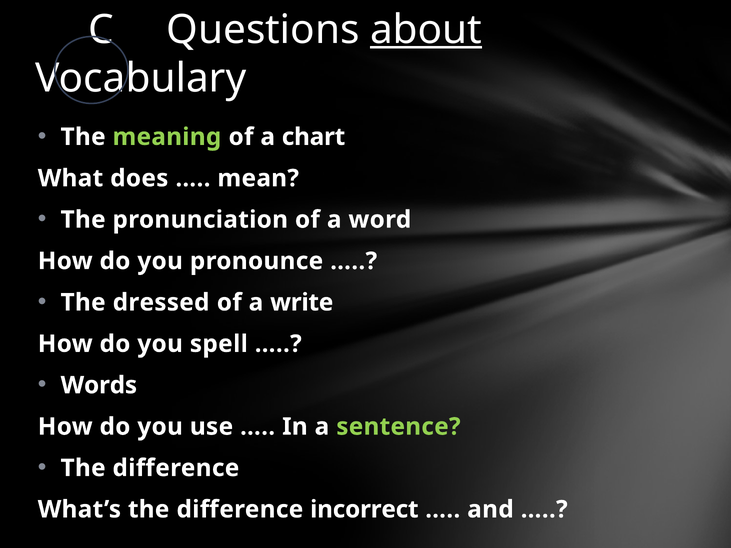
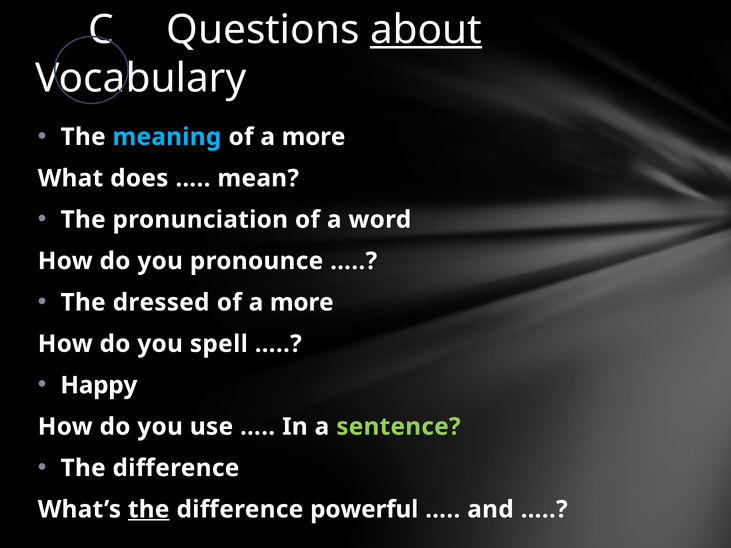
meaning colour: light green -> light blue (167, 137)
chart: chart -> more (313, 137)
write: write -> more (302, 303)
Words: Words -> Happy (99, 385)
the underline: none -> present (149, 510)
incorrect: incorrect -> powerful (364, 510)
